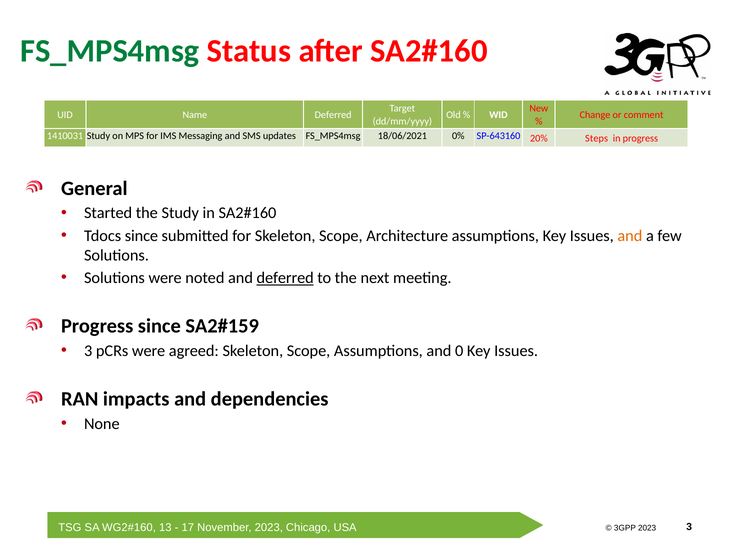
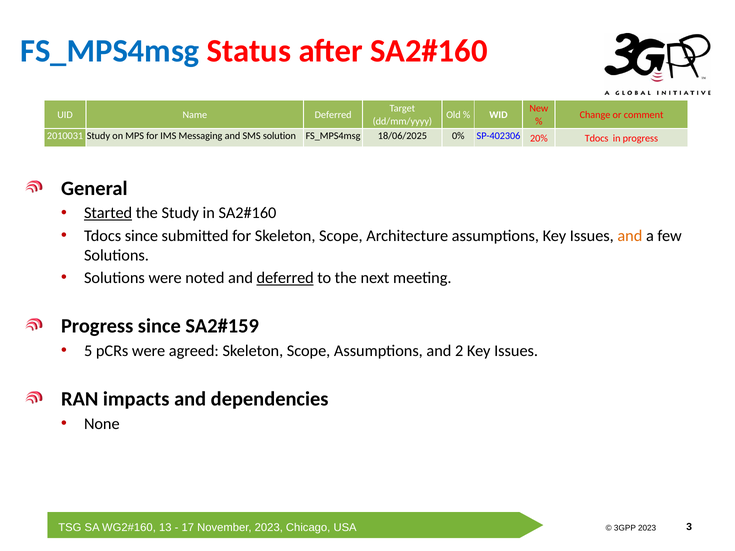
FS_MPS4msg colour: green -> blue (110, 51)
1410031: 1410031 -> 2010031 (65, 136)
updates: updates -> solution (279, 136)
18/06/2021: 18/06/2021 -> 18/06/2025 (402, 136)
SP-643160: SP-643160 -> SP-402306 (498, 136)
20% Steps: Steps -> Tdocs (597, 138)
Started underline: none -> present (108, 213)
3: 3 -> 5 (88, 351)
0: 0 -> 2 (459, 351)
